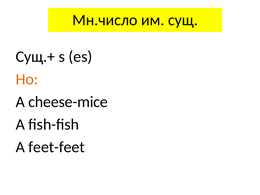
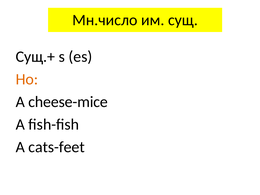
feet-feet: feet-feet -> cats-feet (57, 147)
